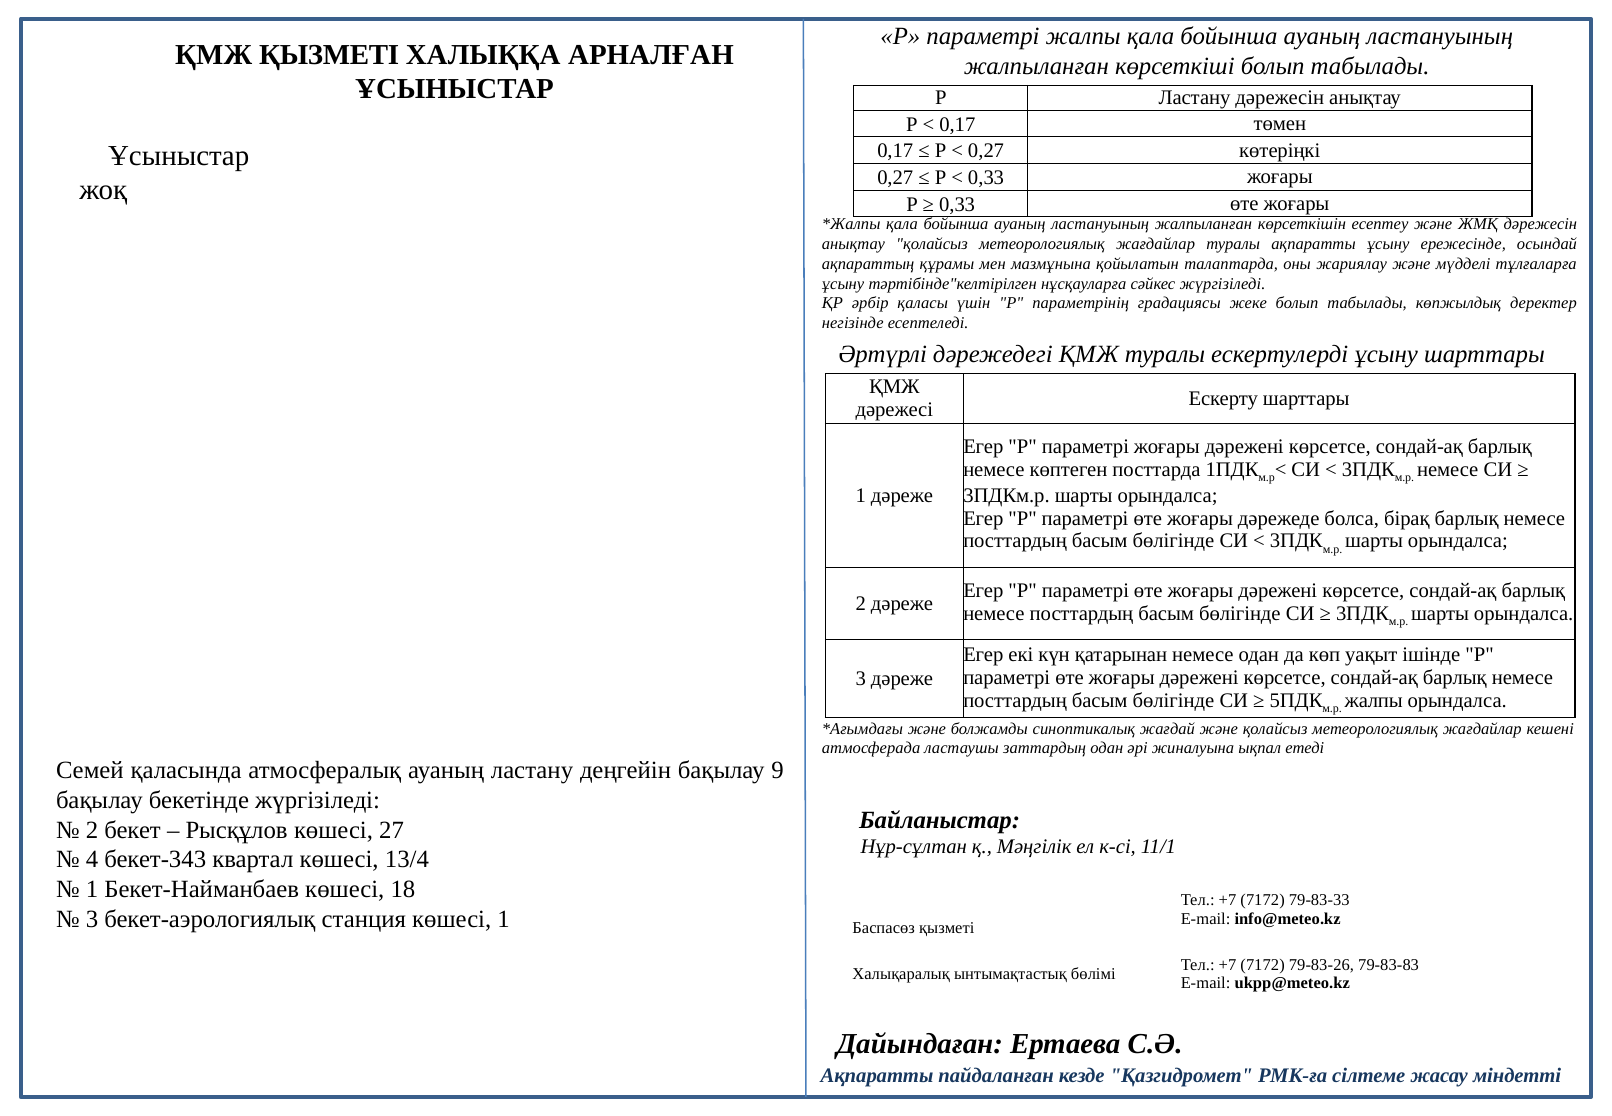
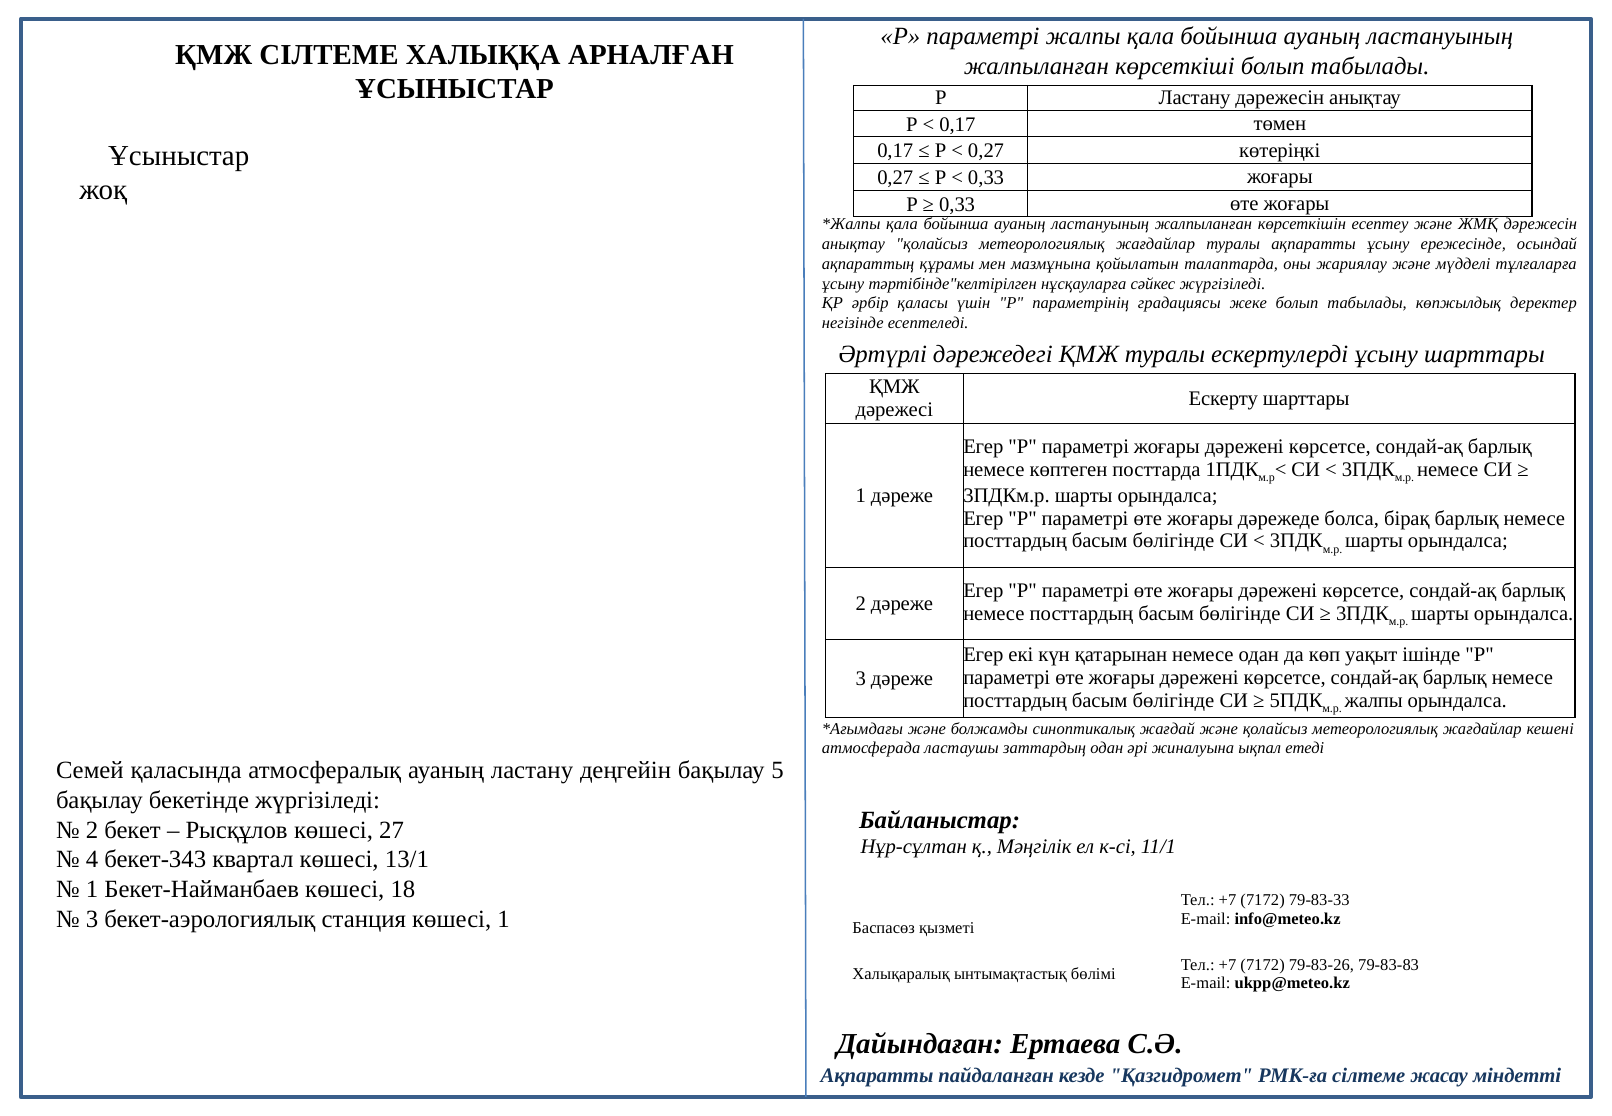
ҚМЖ ҚЫЗМЕТІ: ҚЫЗМЕТІ -> СІЛТЕМЕ (329, 55)
9: 9 -> 5 (778, 770)
13/4: 13/4 -> 13/1 (407, 860)
